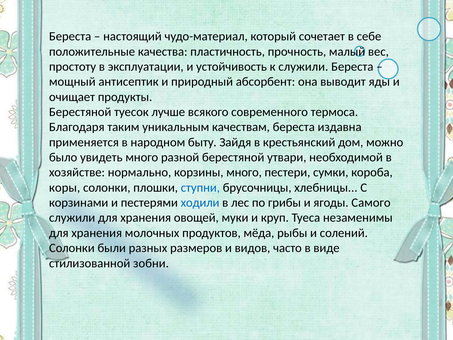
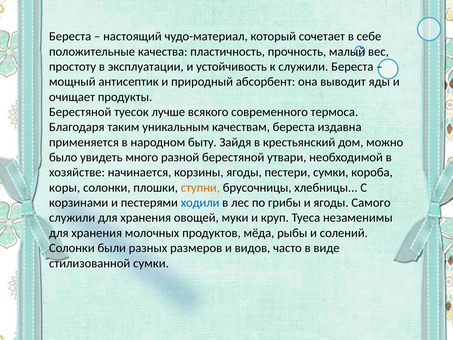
нормально: нормально -> начинается (140, 172)
корзины много: много -> ягоды (244, 172)
ступни colour: blue -> orange (200, 187)
стилизованной зобни: зобни -> сумки (151, 263)
